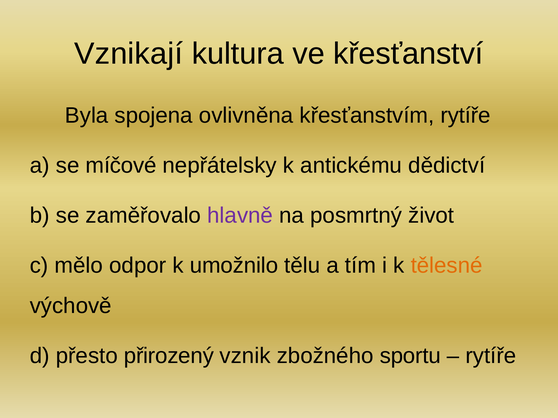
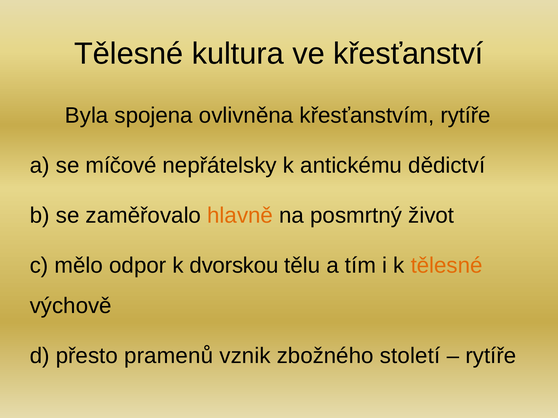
Vznikají: Vznikají -> Tělesné (129, 54)
hlavně colour: purple -> orange (240, 216)
umožnilo: umožnilo -> dvorskou (234, 266)
přirozený: přirozený -> pramenů (169, 356)
sportu: sportu -> století (410, 356)
